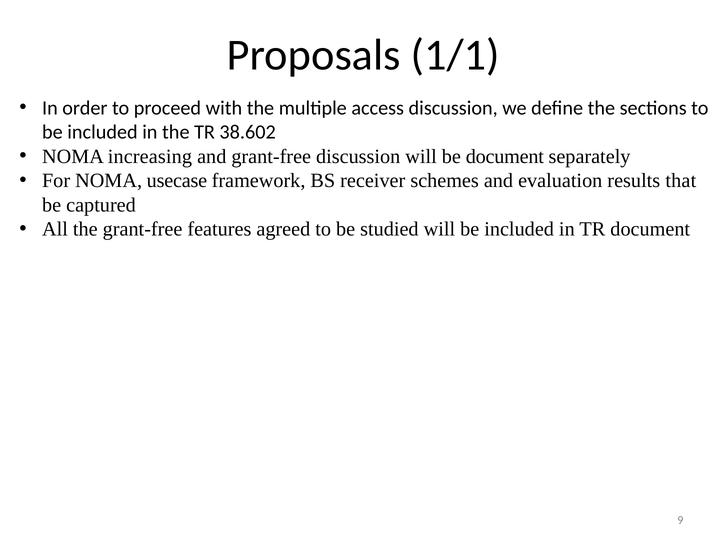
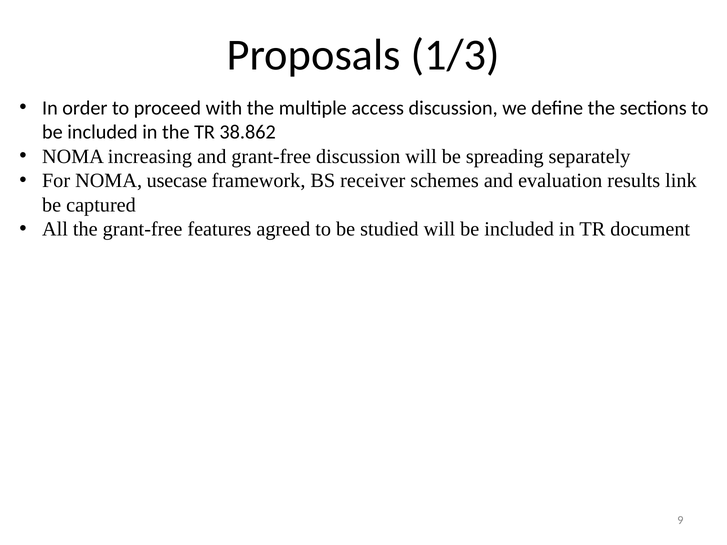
1/1: 1/1 -> 1/3 (455, 55)
38.602: 38.602 -> 38.862 (248, 132)
be document: document -> spreading (505, 157)
that: that -> link (681, 181)
